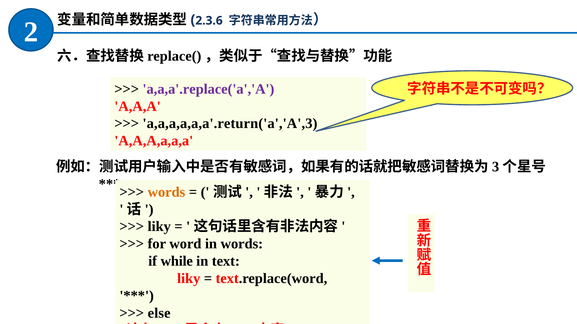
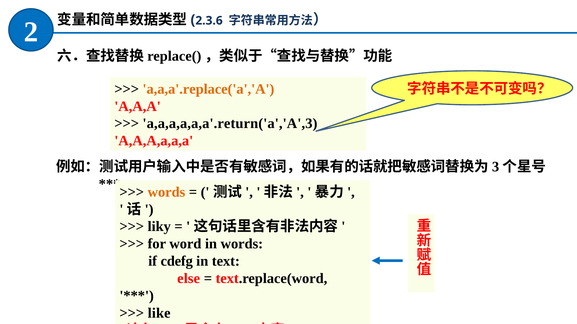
a,a,a'.replace('a','A colour: purple -> orange (208, 89)
while: while -> cdefg (177, 262)
liky: liky -> else (189, 279)
else: else -> like (159, 313)
